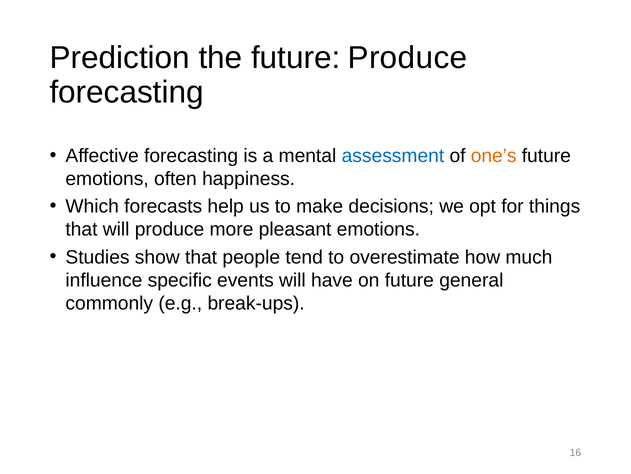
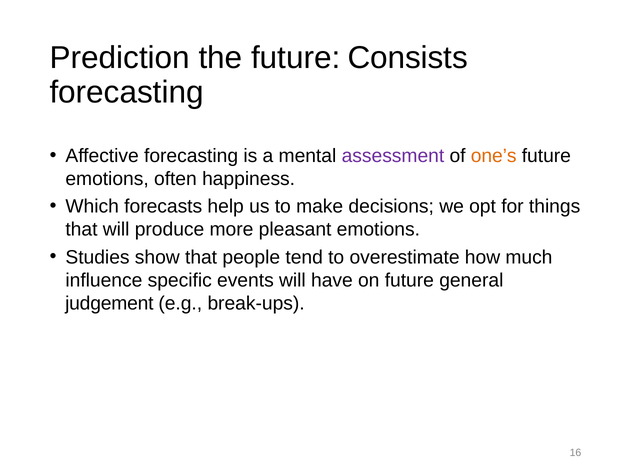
future Produce: Produce -> Consists (408, 58)
assessment colour: blue -> purple (393, 155)
commonly: commonly -> judgement (109, 303)
